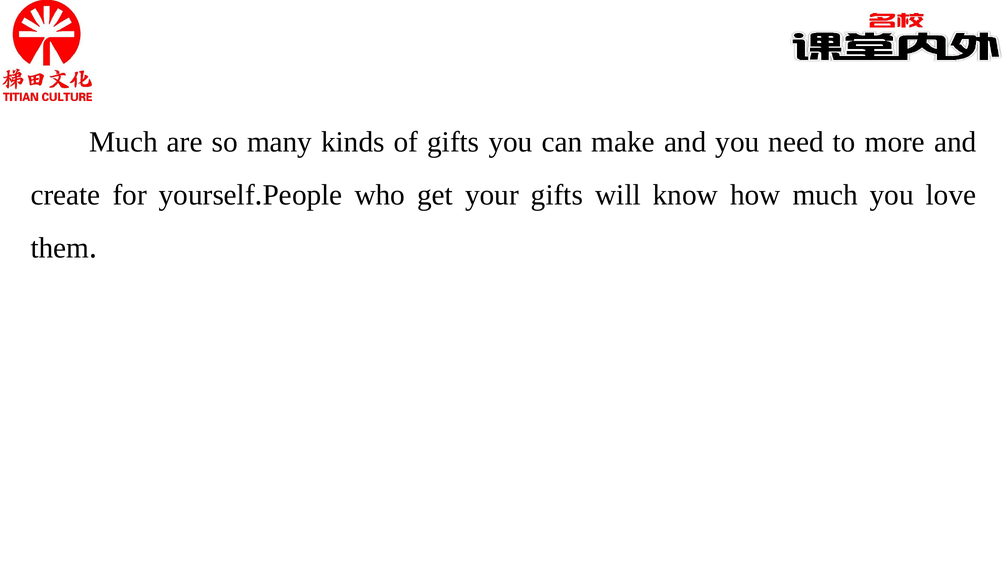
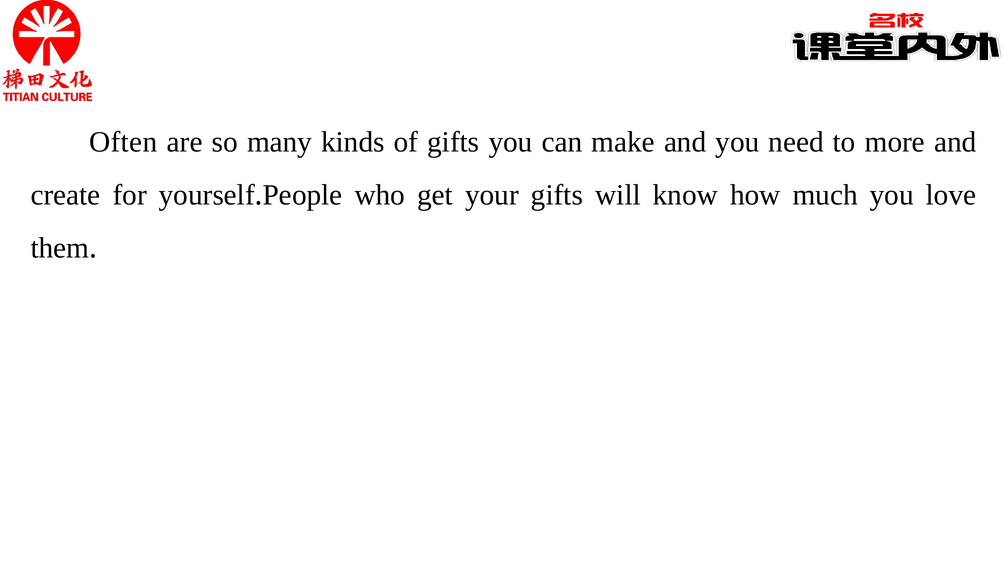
Much: Much -> Often (123, 142)
